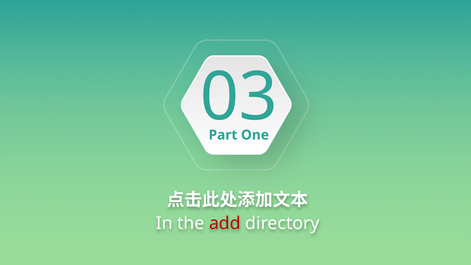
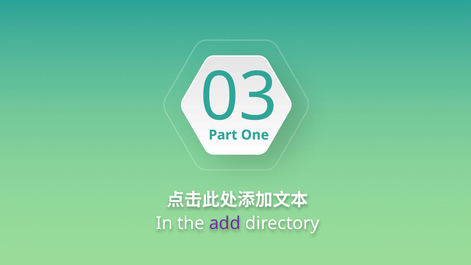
add colour: red -> purple (225, 223)
